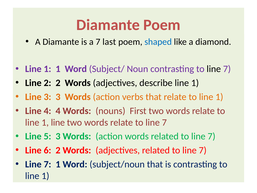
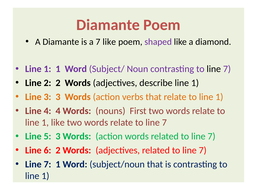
7 last: last -> like (109, 42)
shaped colour: blue -> purple (158, 42)
1 line: line -> like (58, 122)
